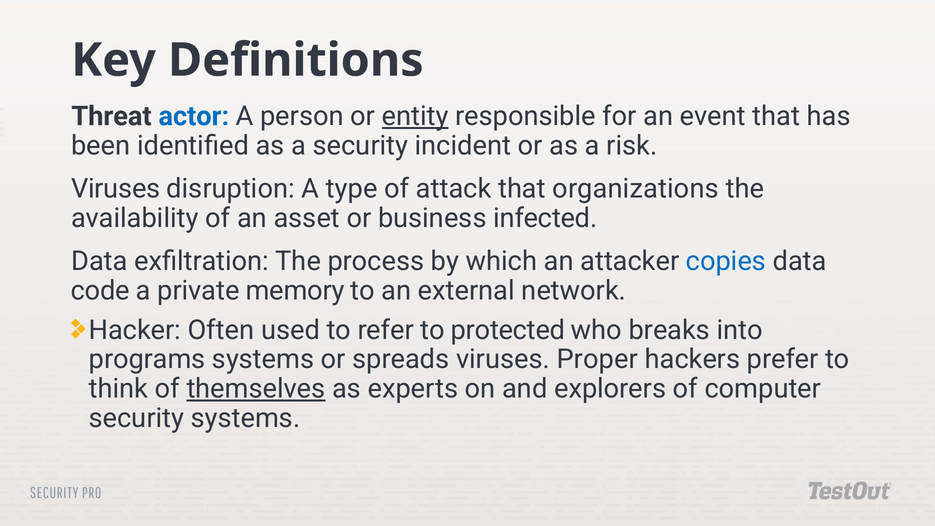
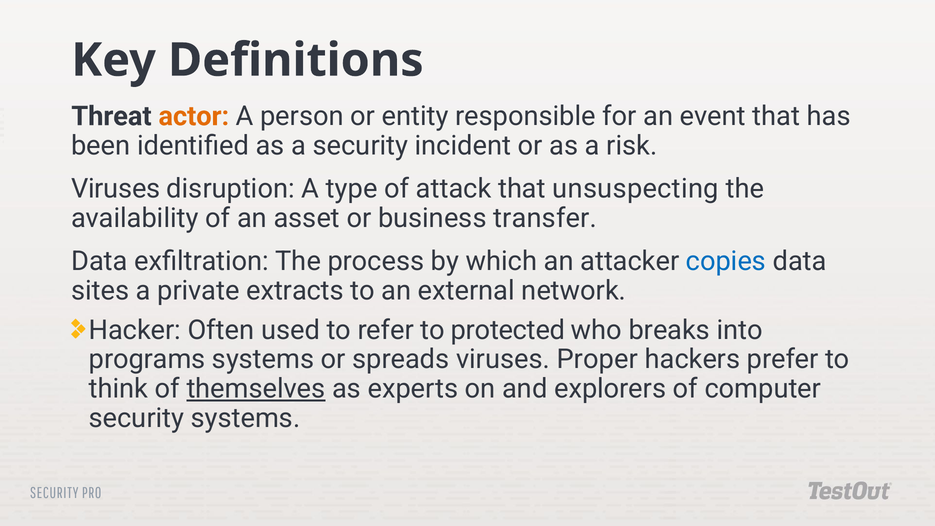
actor colour: blue -> orange (194, 116)
entity underline: present -> none (415, 116)
organizations: organizations -> unsuspecting (636, 189)
infected: infected -> transfer (545, 218)
code: code -> sites (100, 291)
memory: memory -> extracts (295, 291)
